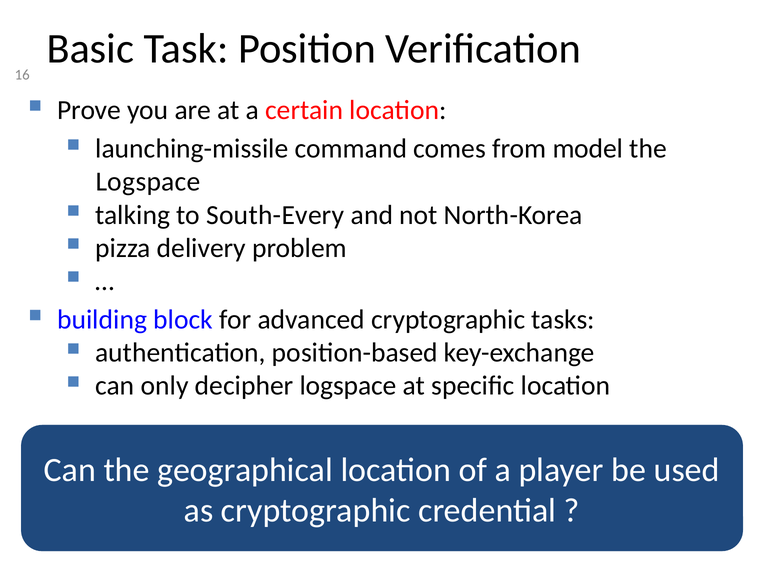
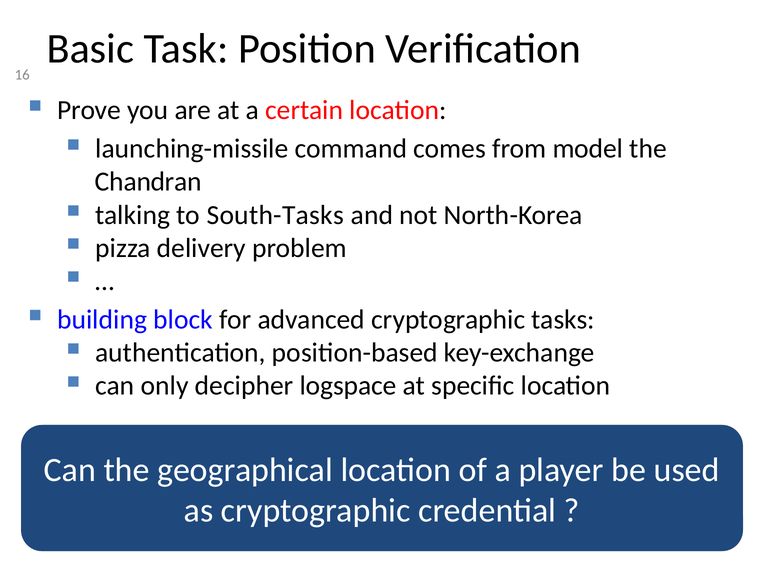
Logspace: Logspace -> Chandran (148, 182)
South-Every: South-Every -> South-Tasks (275, 215)
